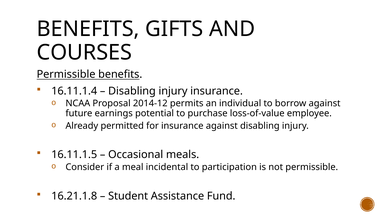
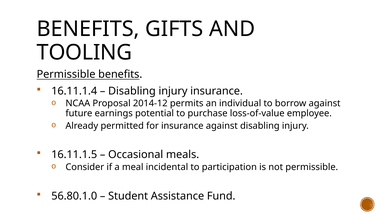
COURSES: COURSES -> TOOLING (84, 52)
16.21.1.8: 16.21.1.8 -> 56.80.1.0 (74, 196)
